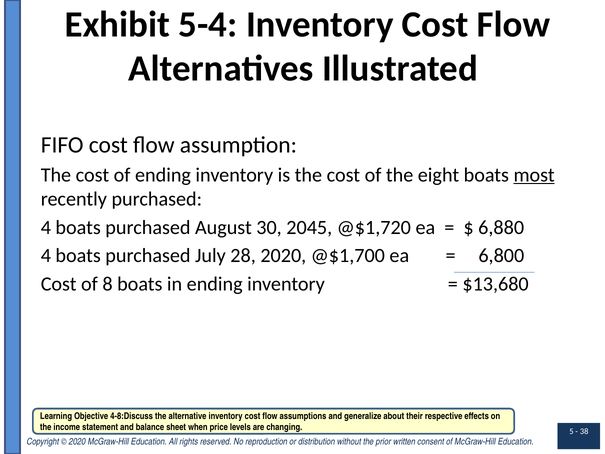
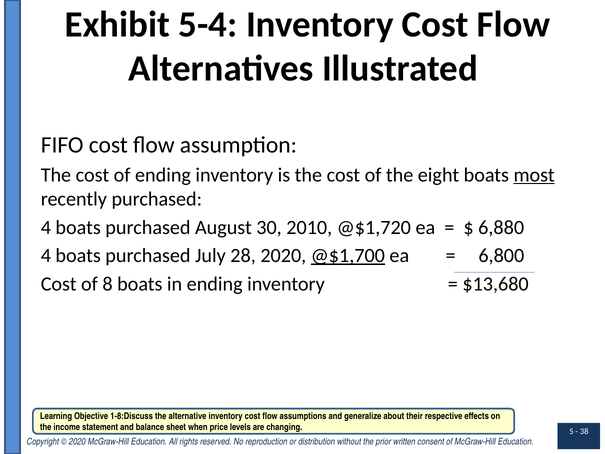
2045: 2045 -> 2010 (309, 227)
@$1,700 underline: none -> present (348, 256)
4-8:Discuss: 4-8:Discuss -> 1-8:Discuss (132, 416)
